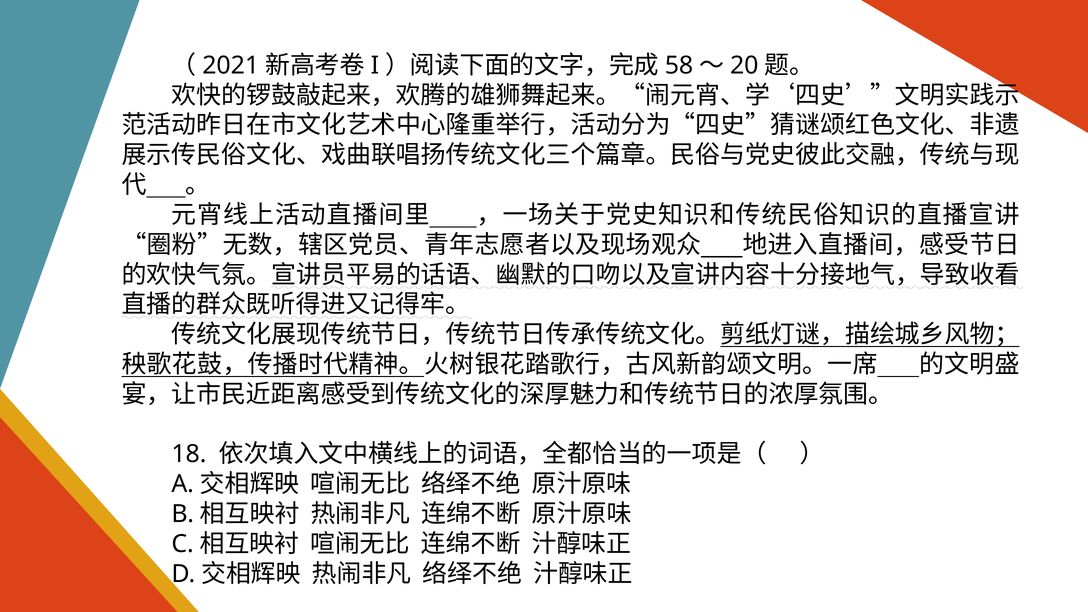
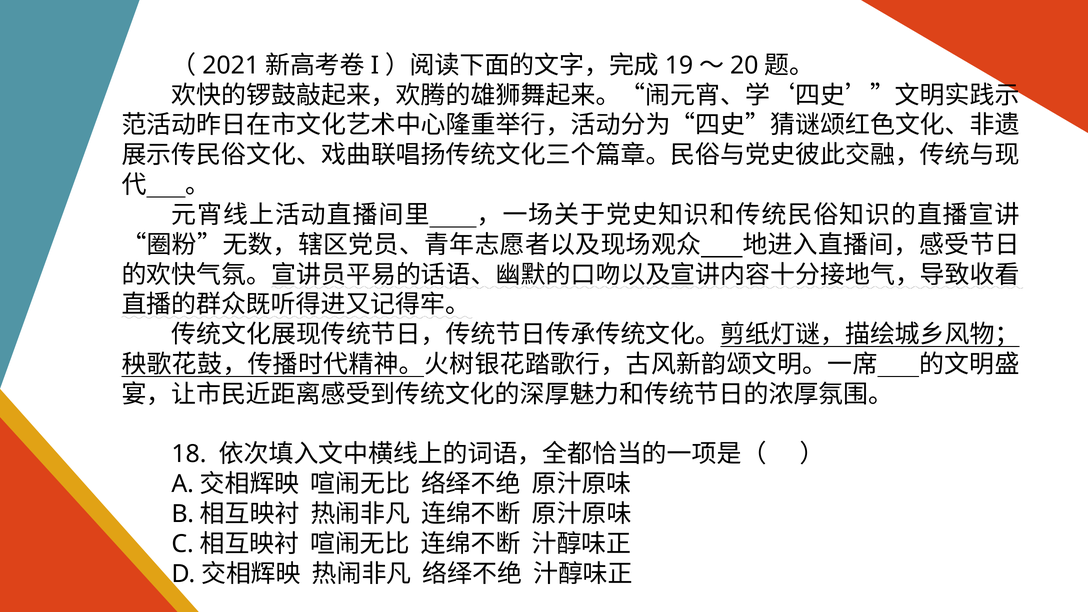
58: 58 -> 19 (679, 65)
